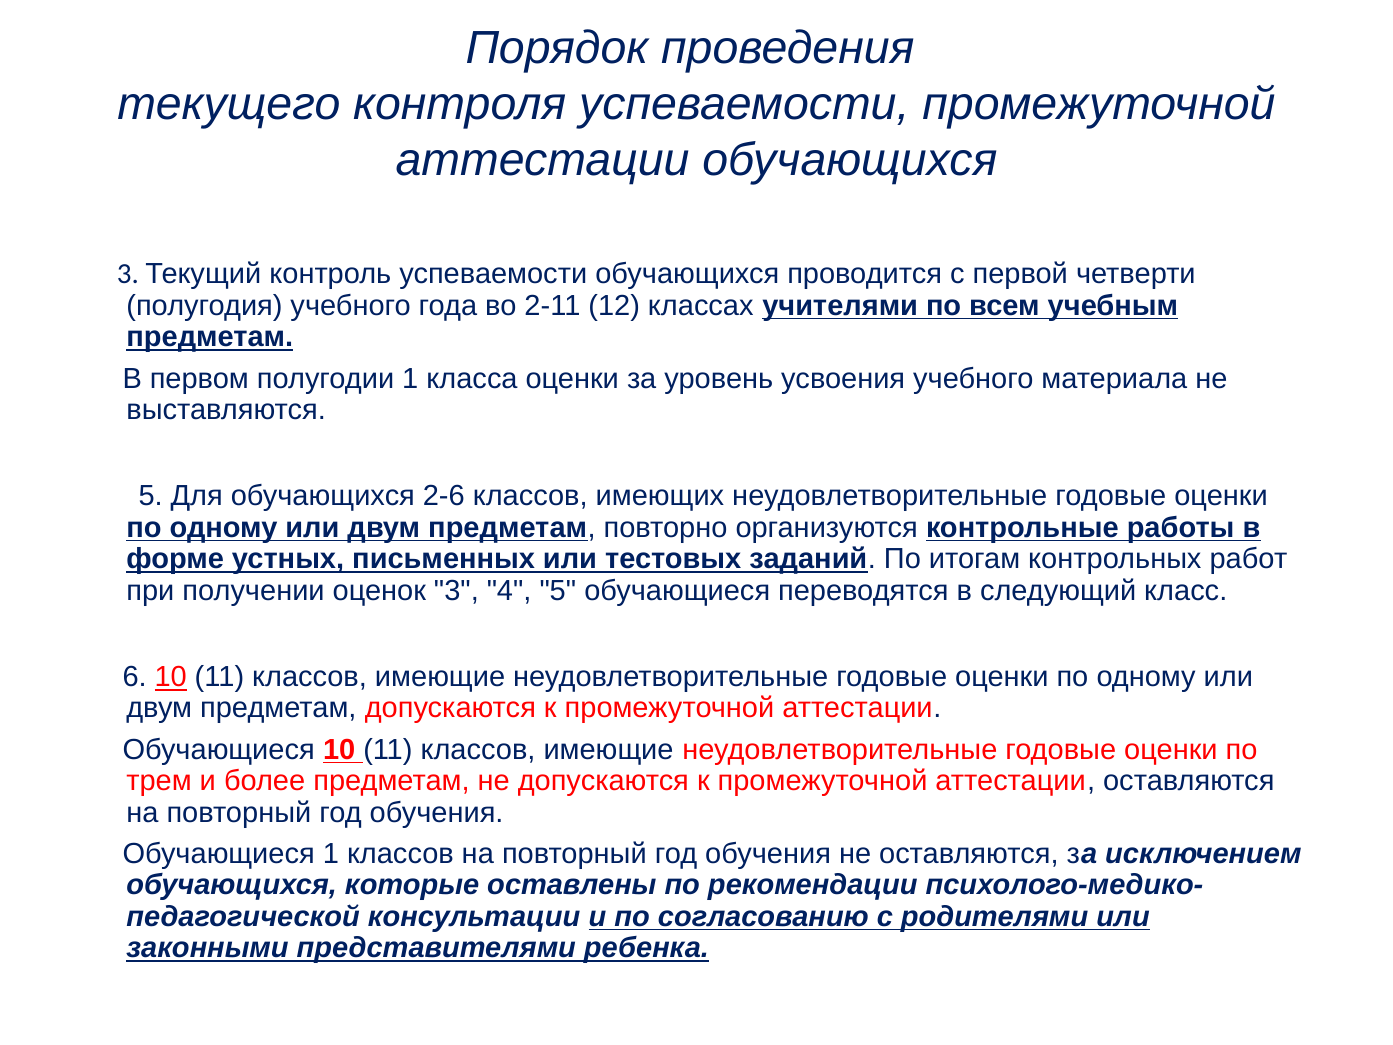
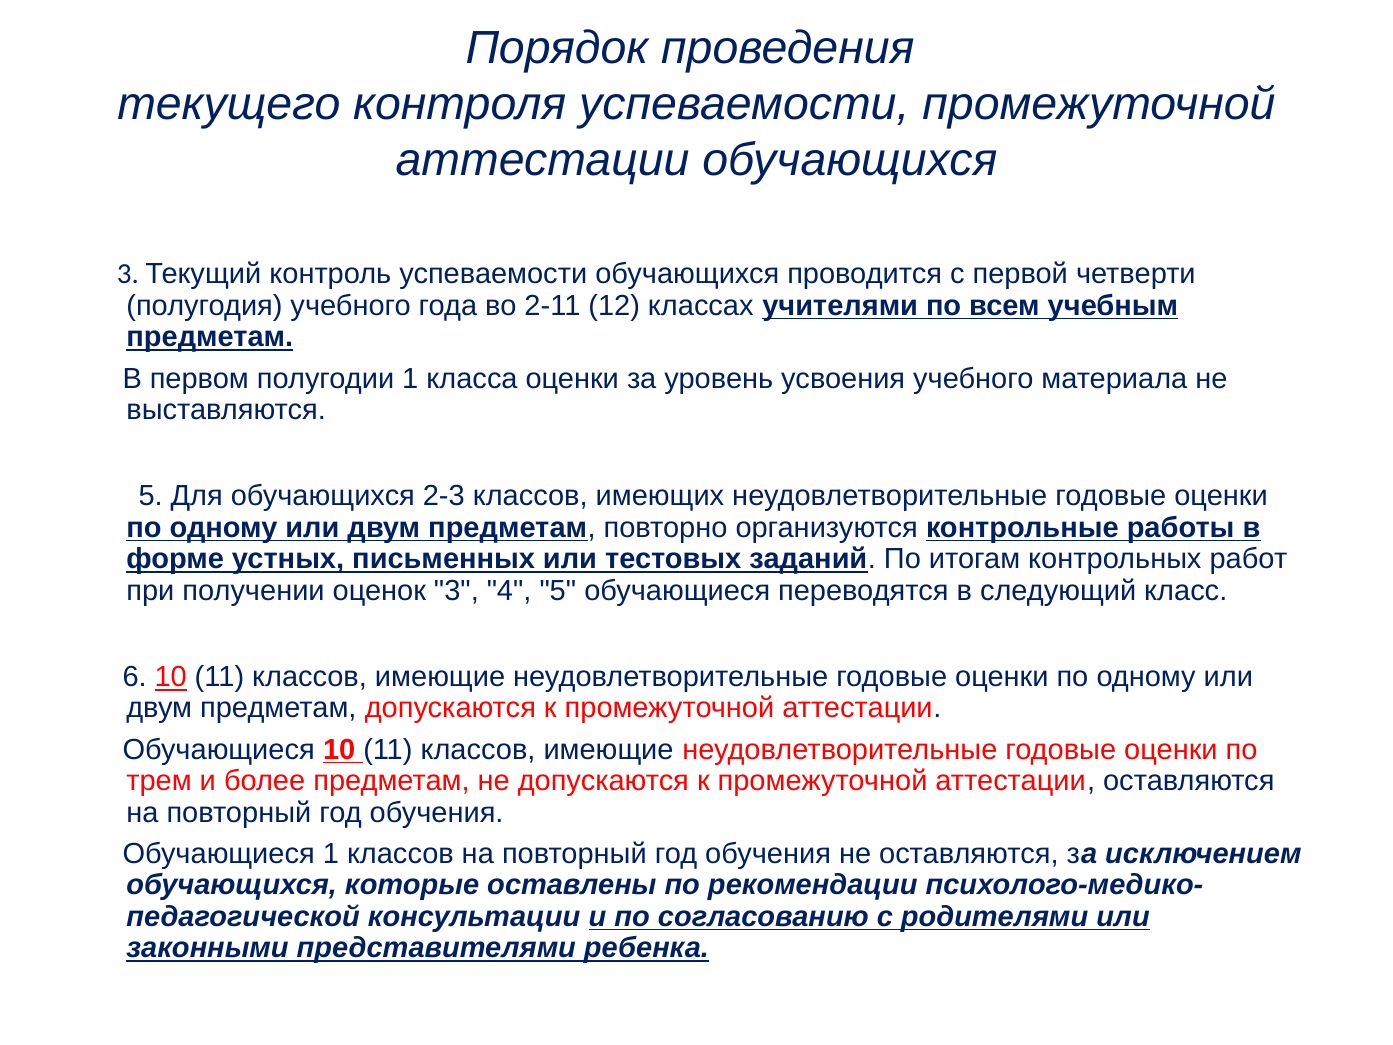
2-6: 2-6 -> 2-3 (444, 496)
